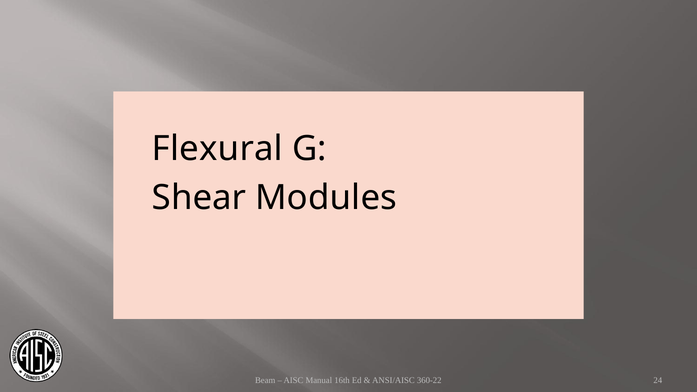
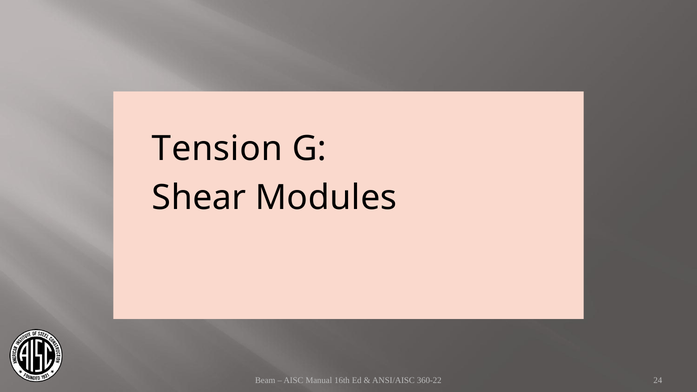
Flexural: Flexural -> Tension (217, 149)
